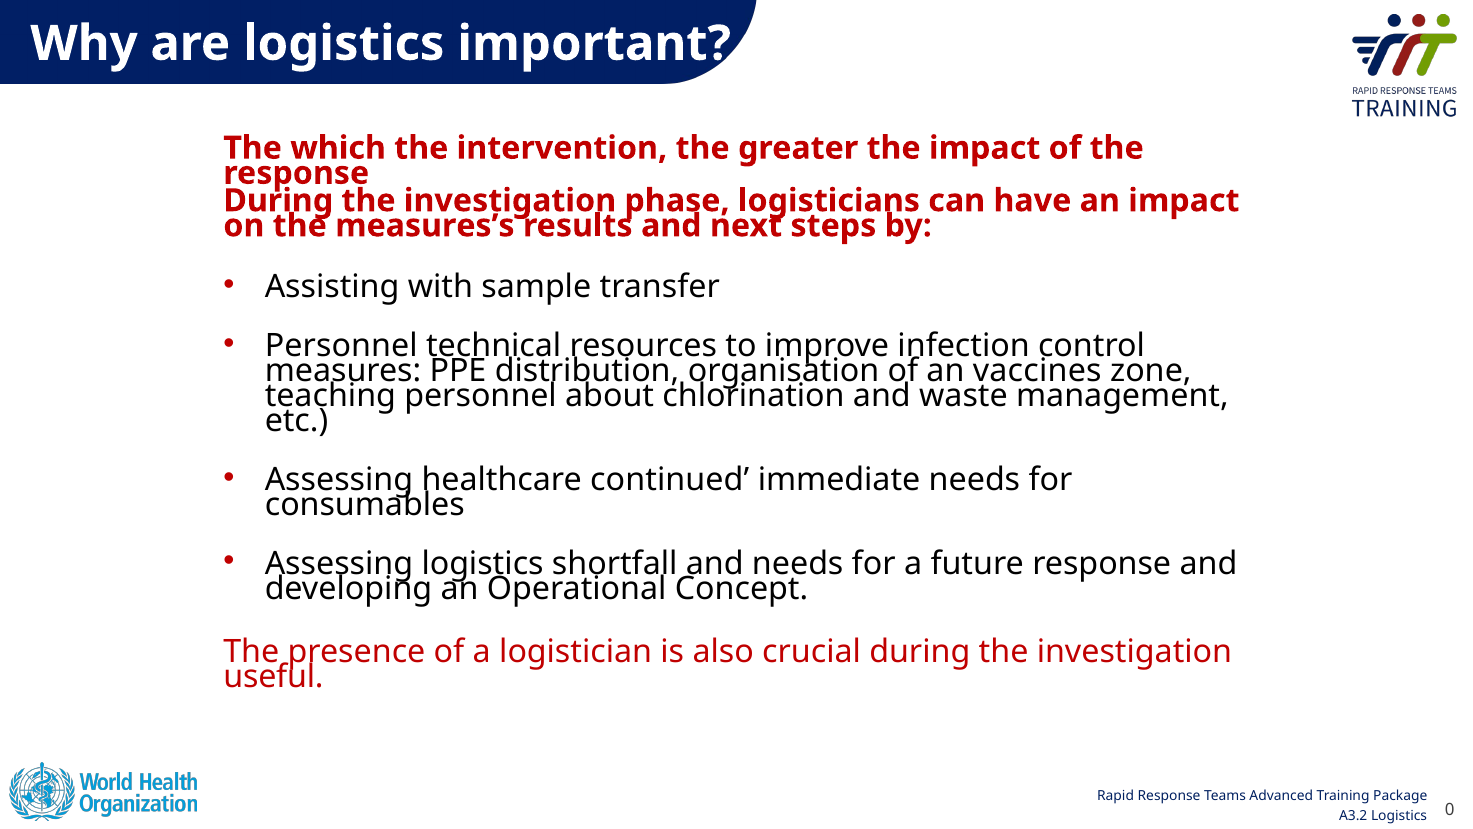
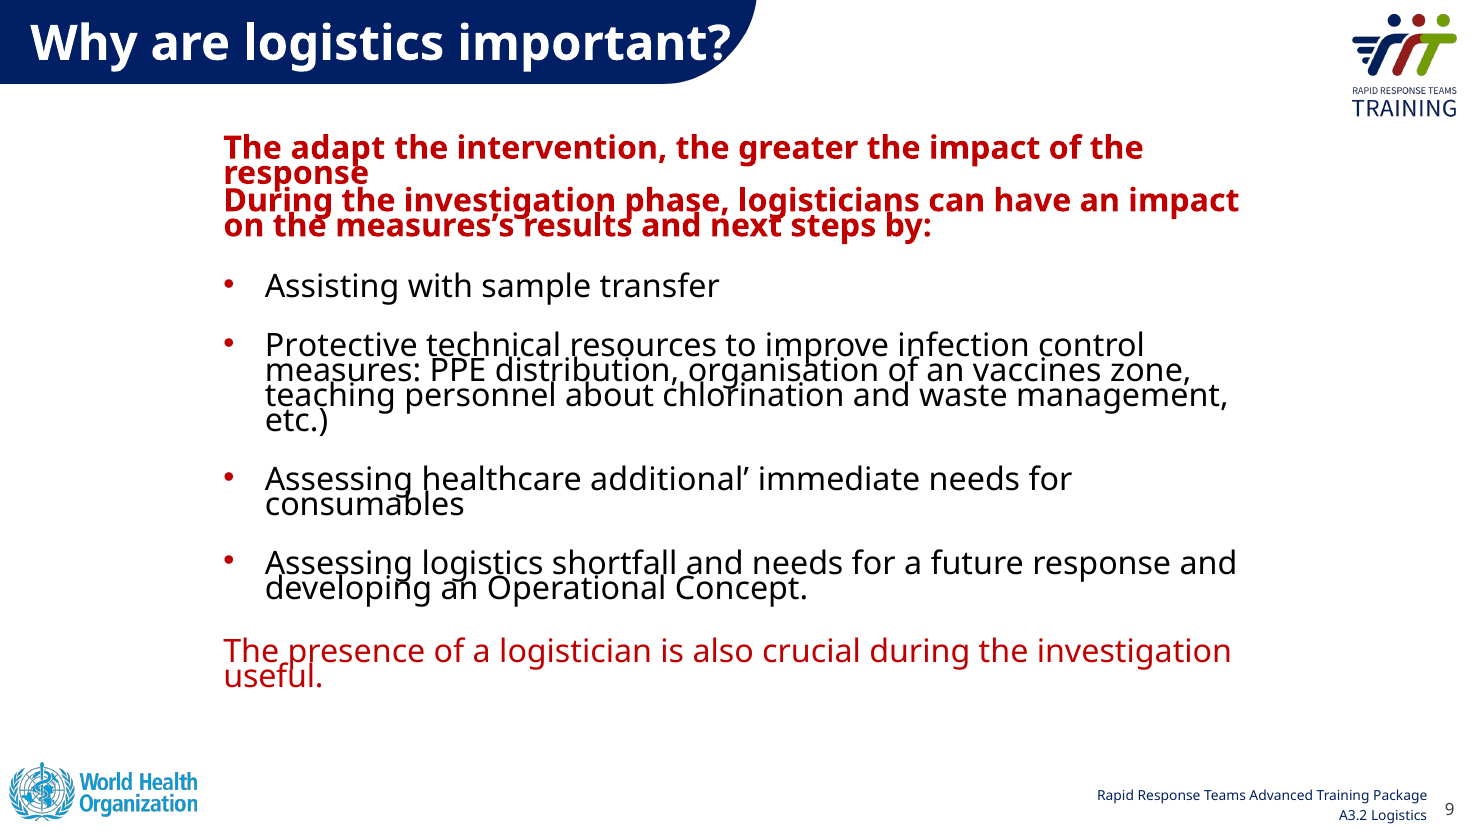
which: which -> adapt (338, 148)
Personnel: Personnel -> Protective (341, 346)
continued: continued -> additional (670, 480)
0: 0 -> 9 (1450, 810)
